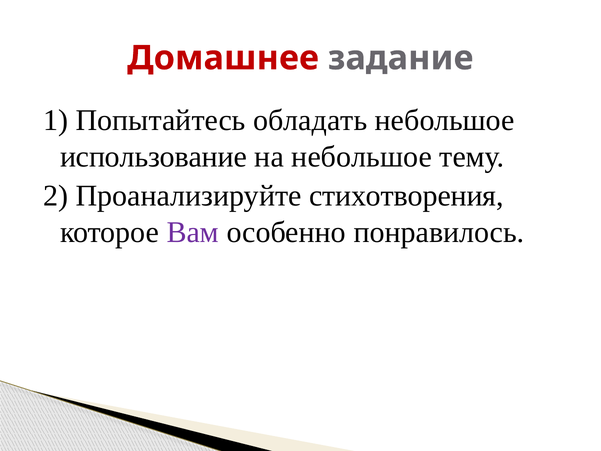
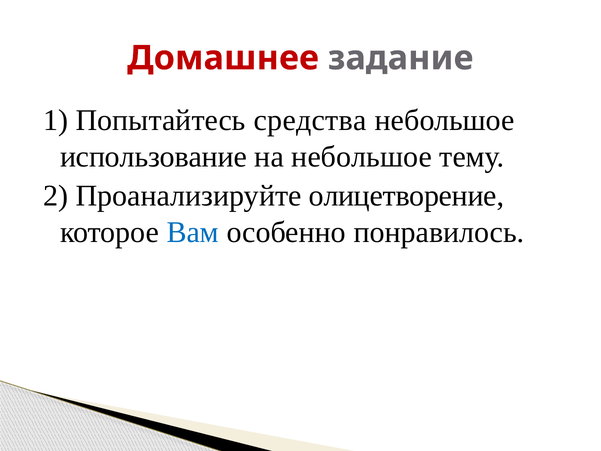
обладать: обладать -> средства (310, 120)
стихотворения: стихотворения -> олицетворение (406, 196)
Вам colour: purple -> blue (193, 232)
